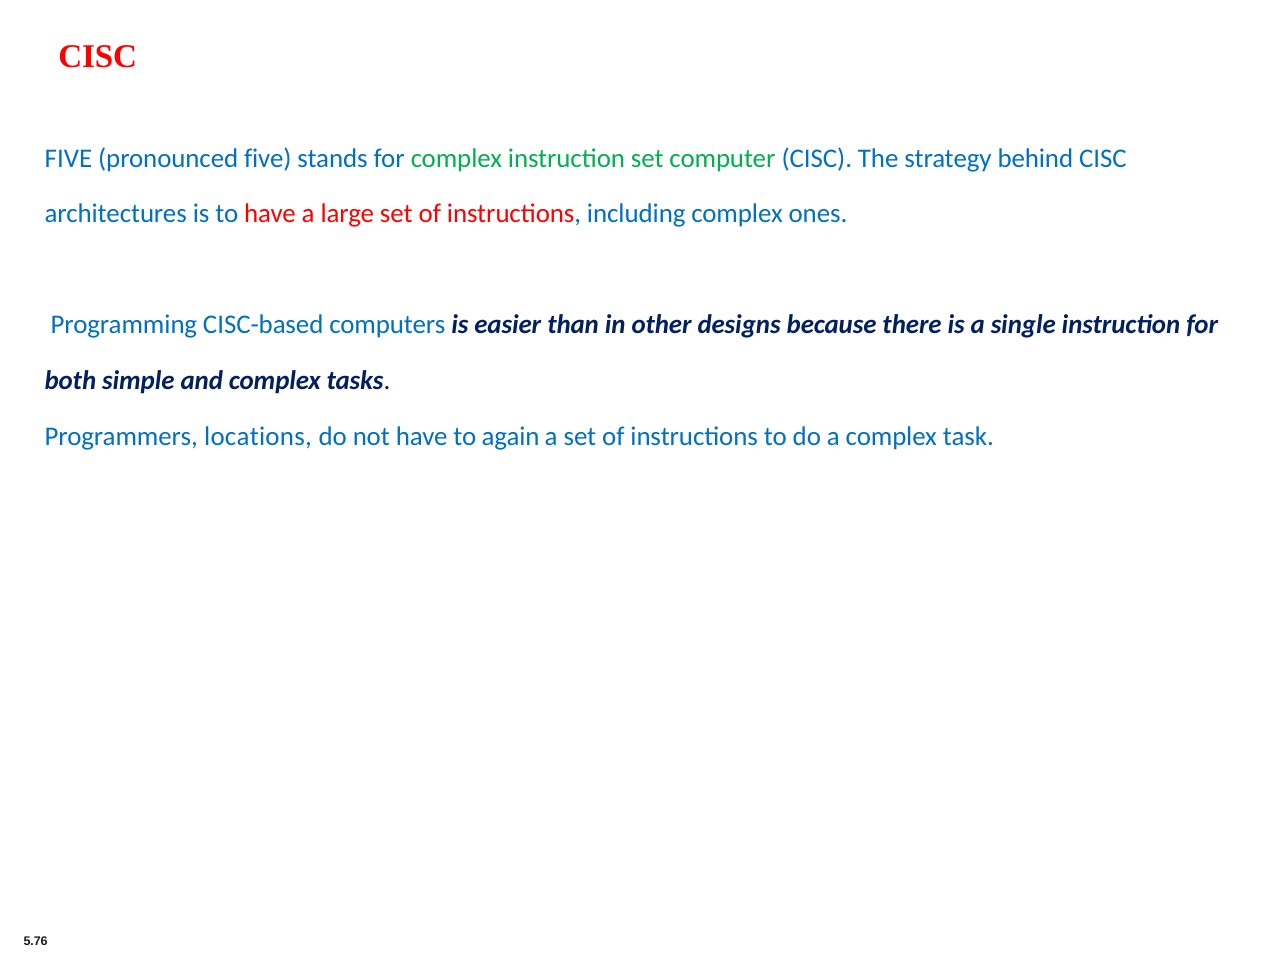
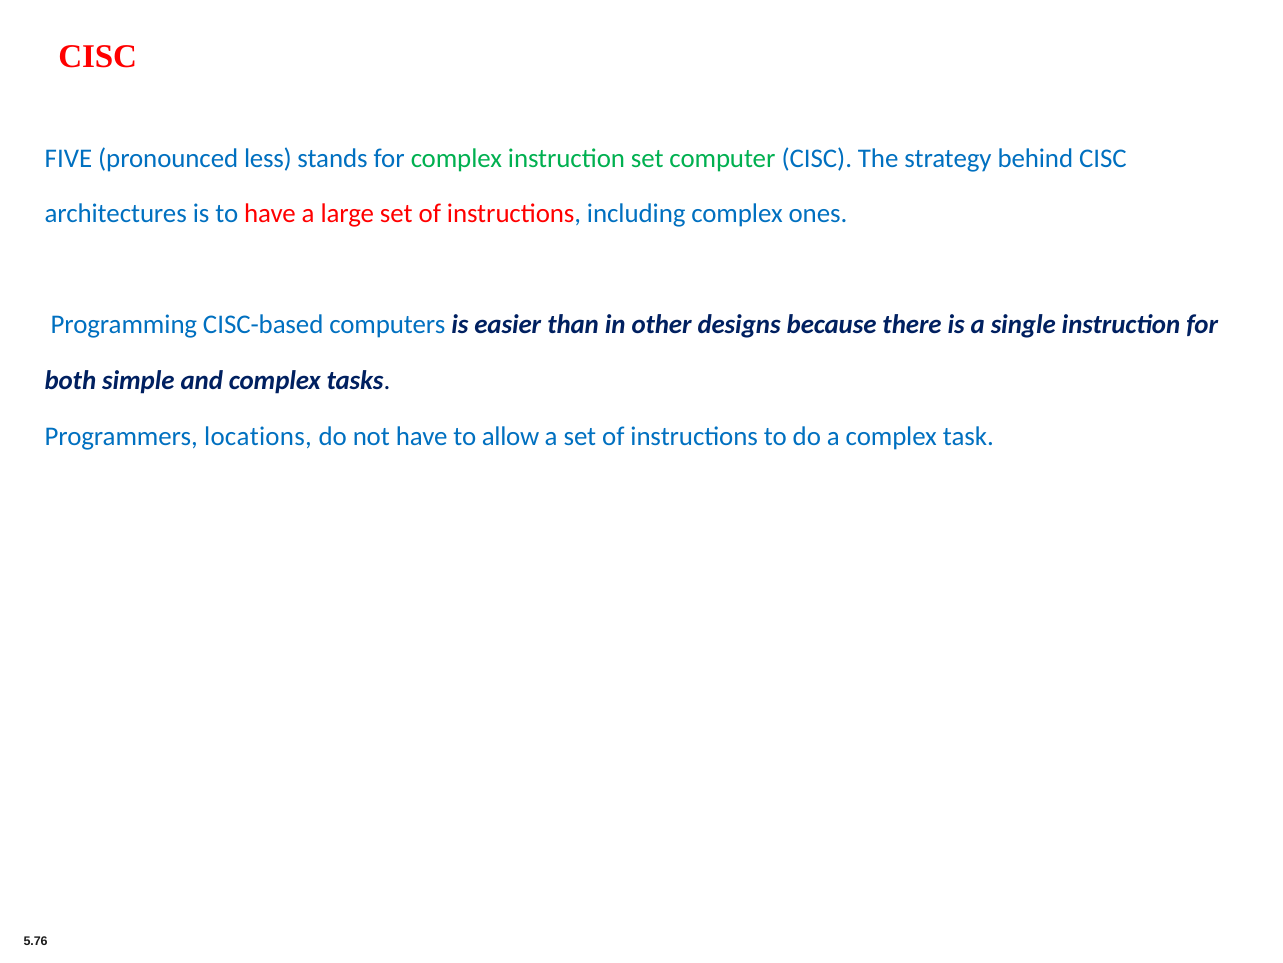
pronounced five: five -> less (268, 158)
again: again -> allow (511, 436)
